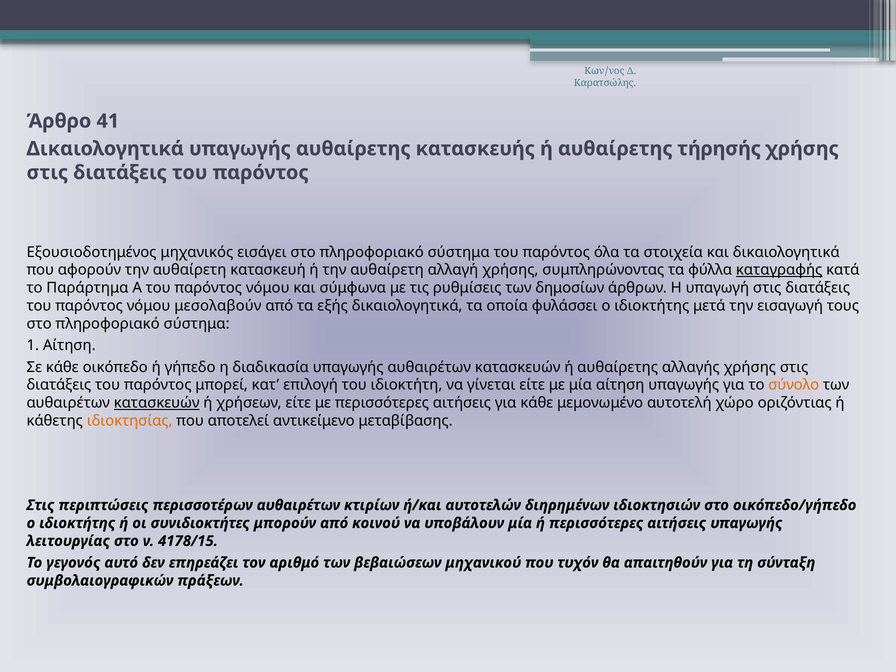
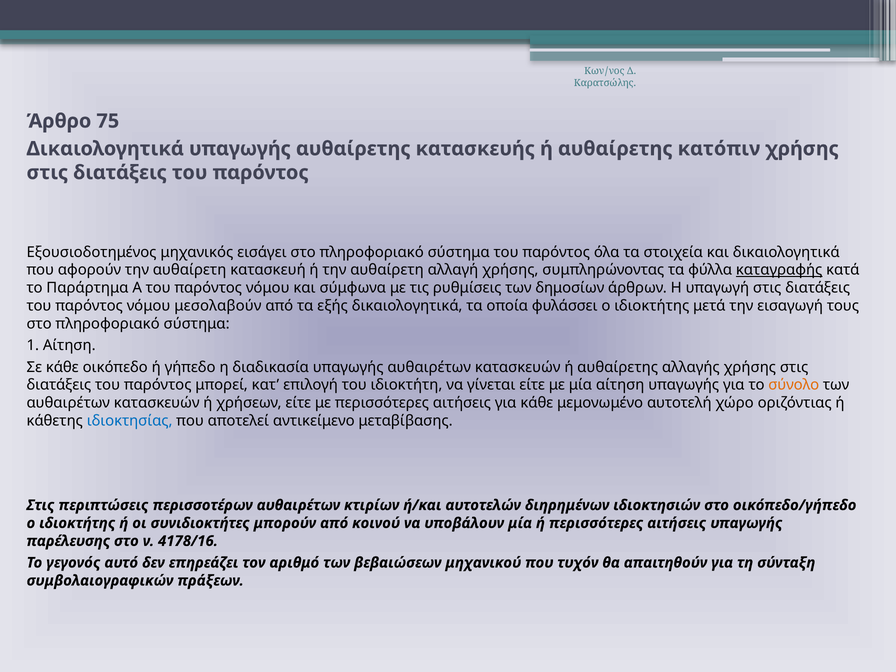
41: 41 -> 75 (108, 121)
τήρησής: τήρησής -> κατόπιν (719, 149)
κατασκευών underline: present -> none (157, 403)
ιδιοκτησίας colour: orange -> blue (130, 421)
λειτουργίας: λειτουργίας -> παρέλευσης (68, 541)
4178/15: 4178/15 -> 4178/16 (188, 541)
